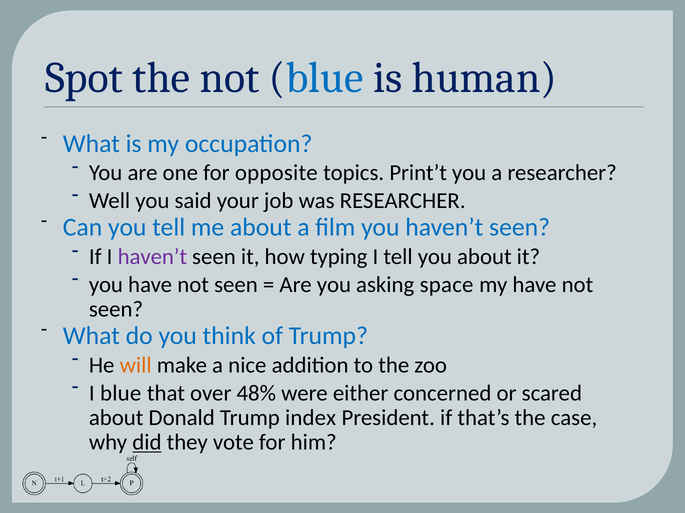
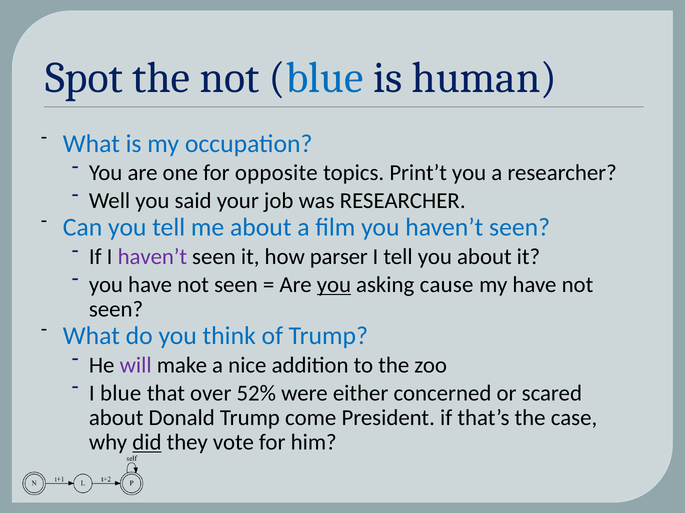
typing: typing -> parser (339, 257)
you underline: none -> present (334, 285)
space: space -> cause (447, 285)
will colour: orange -> purple (136, 366)
48%: 48% -> 52% (256, 394)
index: index -> come (311, 418)
